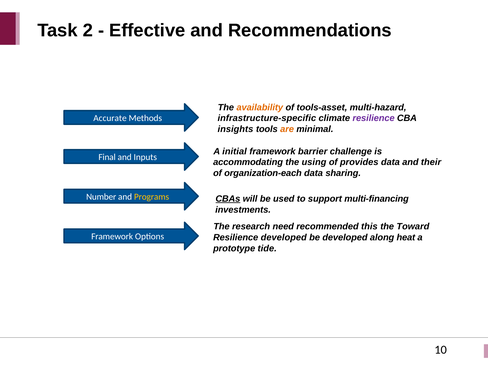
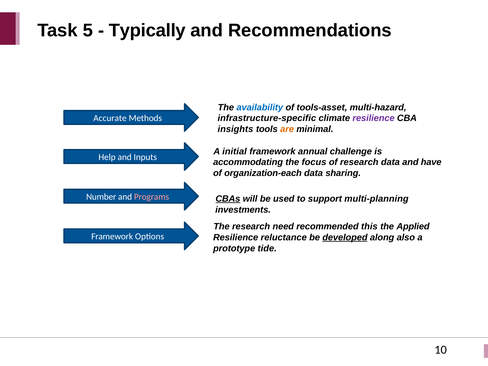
2: 2 -> 5 (88, 31)
Effective: Effective -> Typically (147, 31)
availability colour: orange -> blue (260, 107)
barrier: barrier -> annual (313, 151)
Final: Final -> Help (107, 157)
using: using -> focus (314, 162)
of provides: provides -> research (359, 162)
their: their -> have (431, 162)
Programs colour: yellow -> pink (152, 197)
multi-financing: multi-financing -> multi-planning (376, 199)
Toward: Toward -> Applied (413, 227)
Resilience developed: developed -> reluctance (284, 238)
developed underline: none -> present (345, 238)
heat: heat -> also (406, 238)
